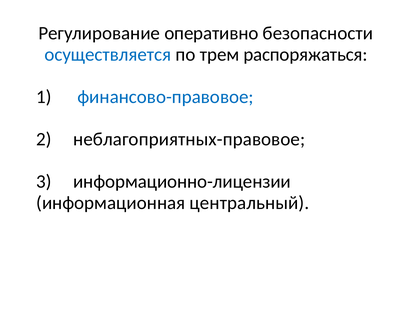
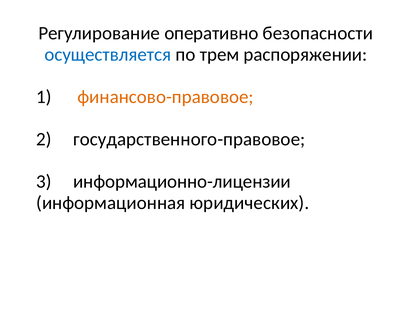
распоряжаться: распоряжаться -> распоряжении (305, 54)
финансово-правовое colour: blue -> orange (166, 97)
неблагоприятных-правовое: неблагоприятных-правовое -> государственного-правовое (189, 139)
центральный: центральный -> юридических (249, 203)
